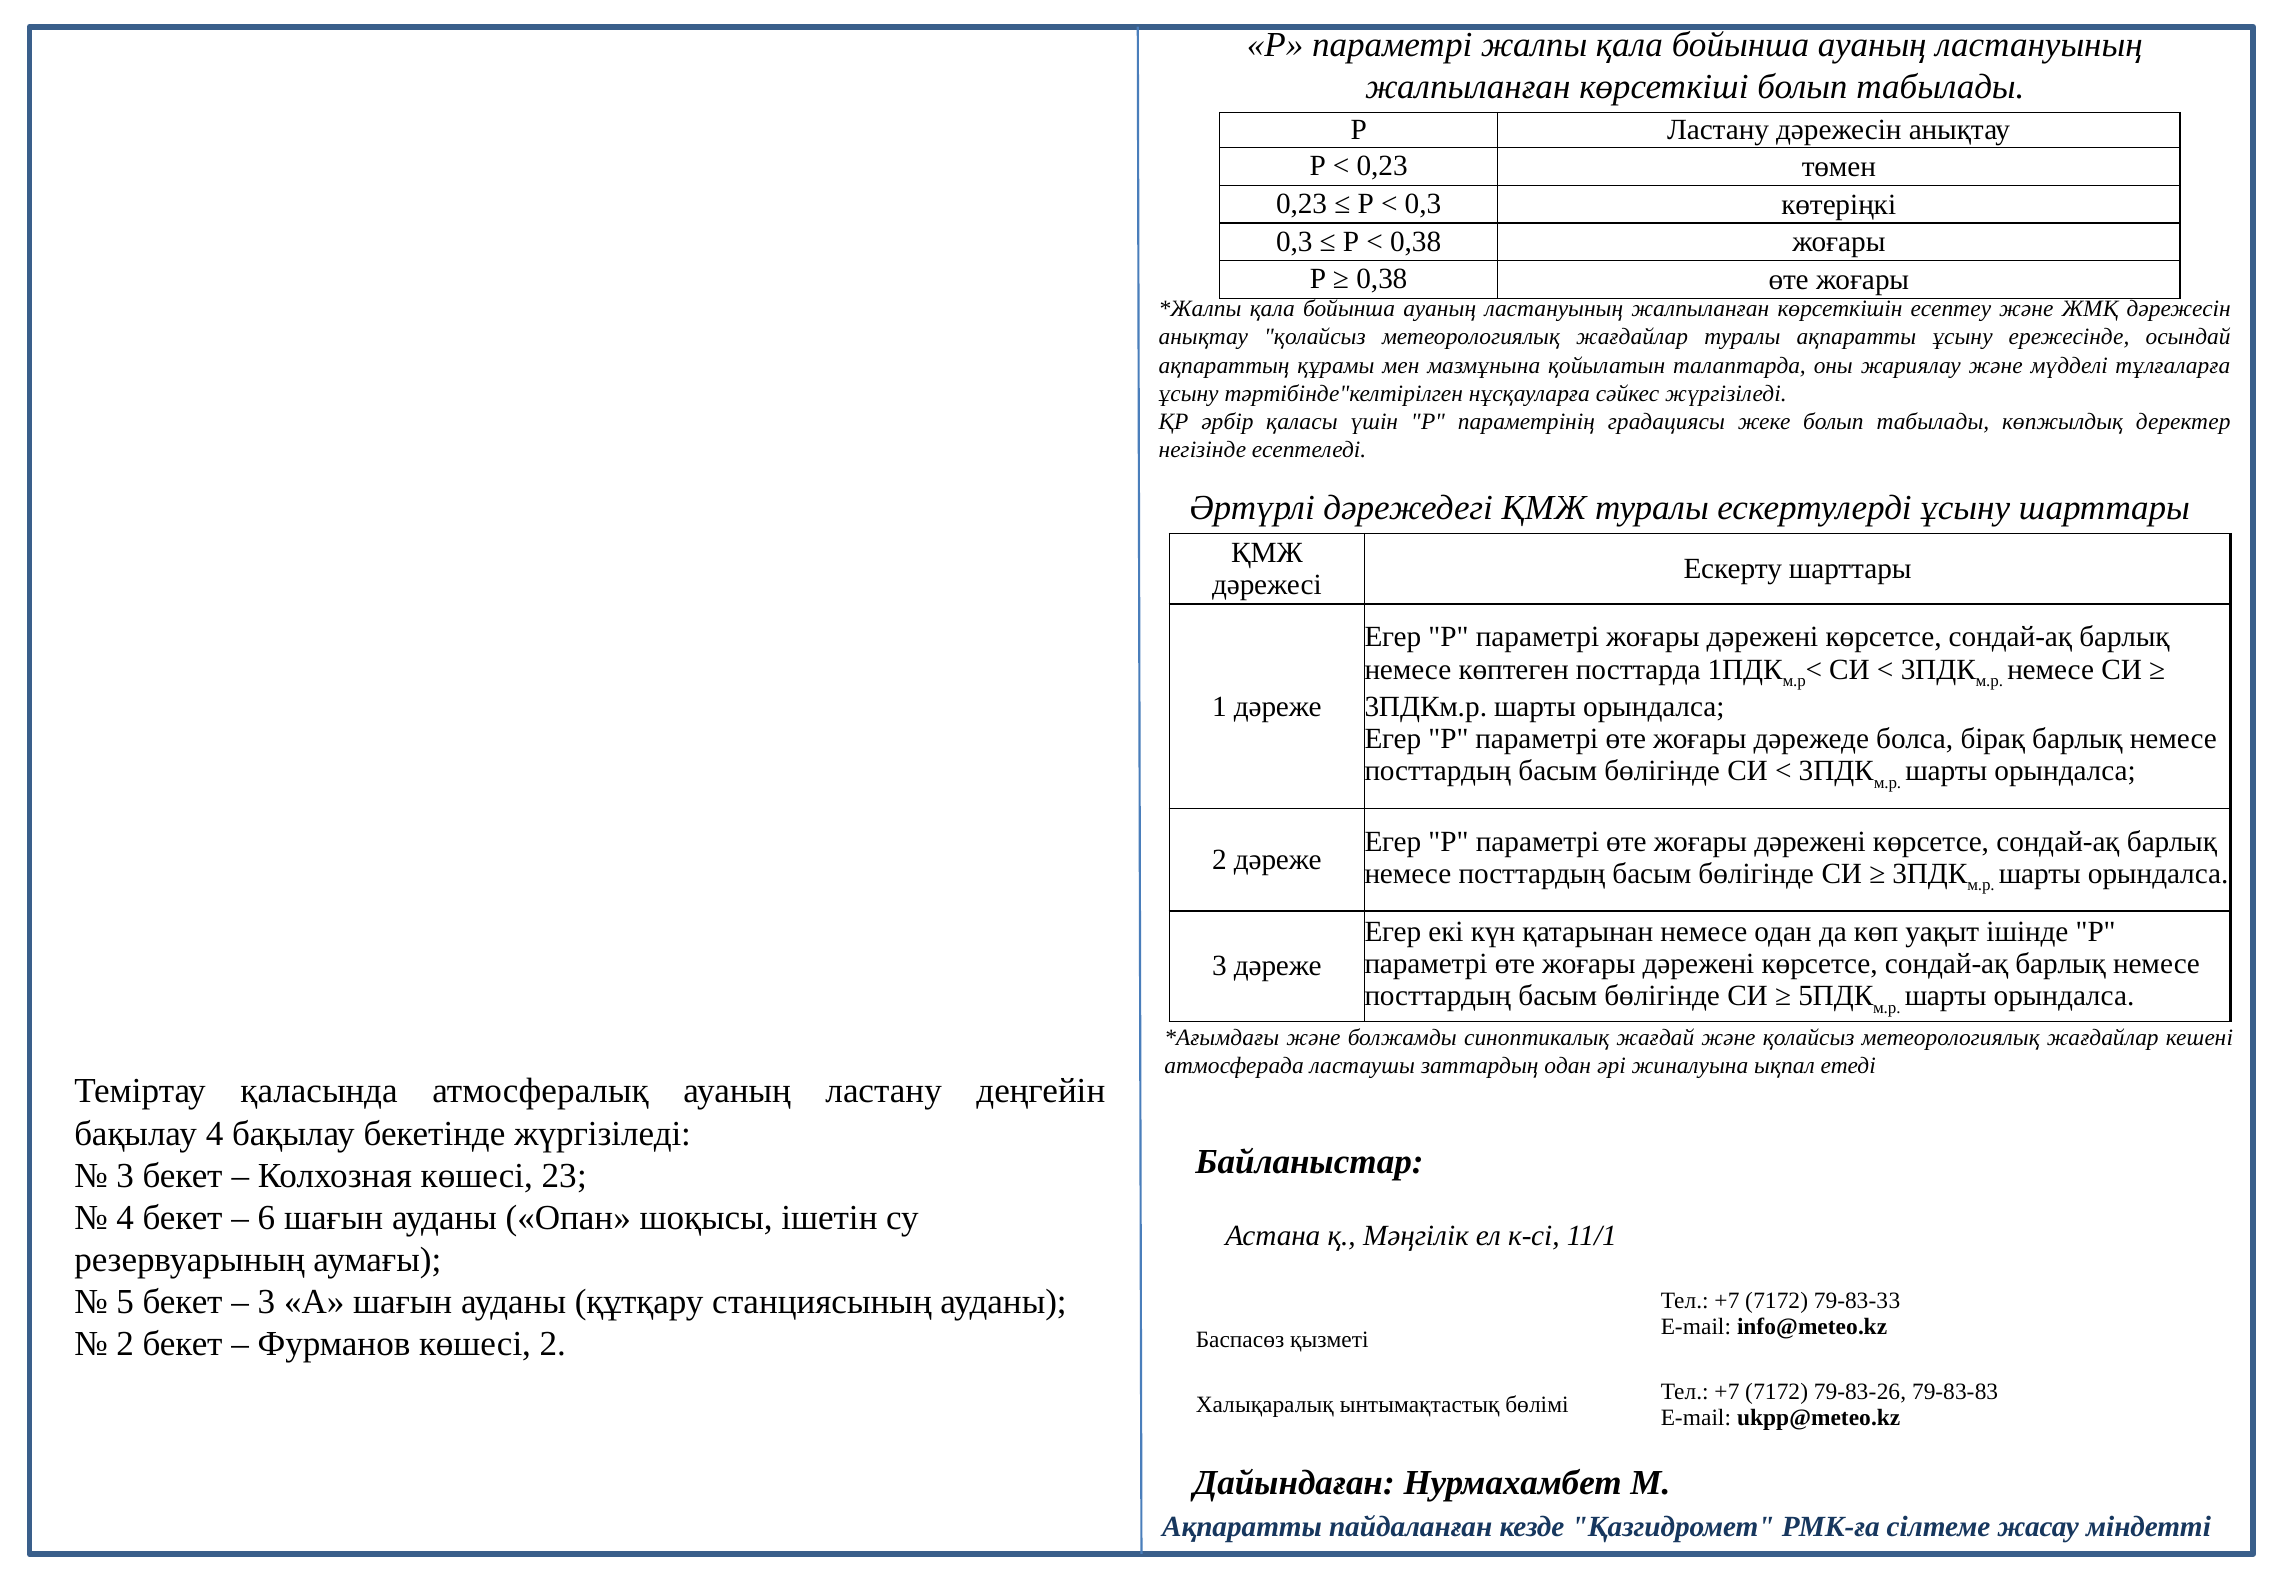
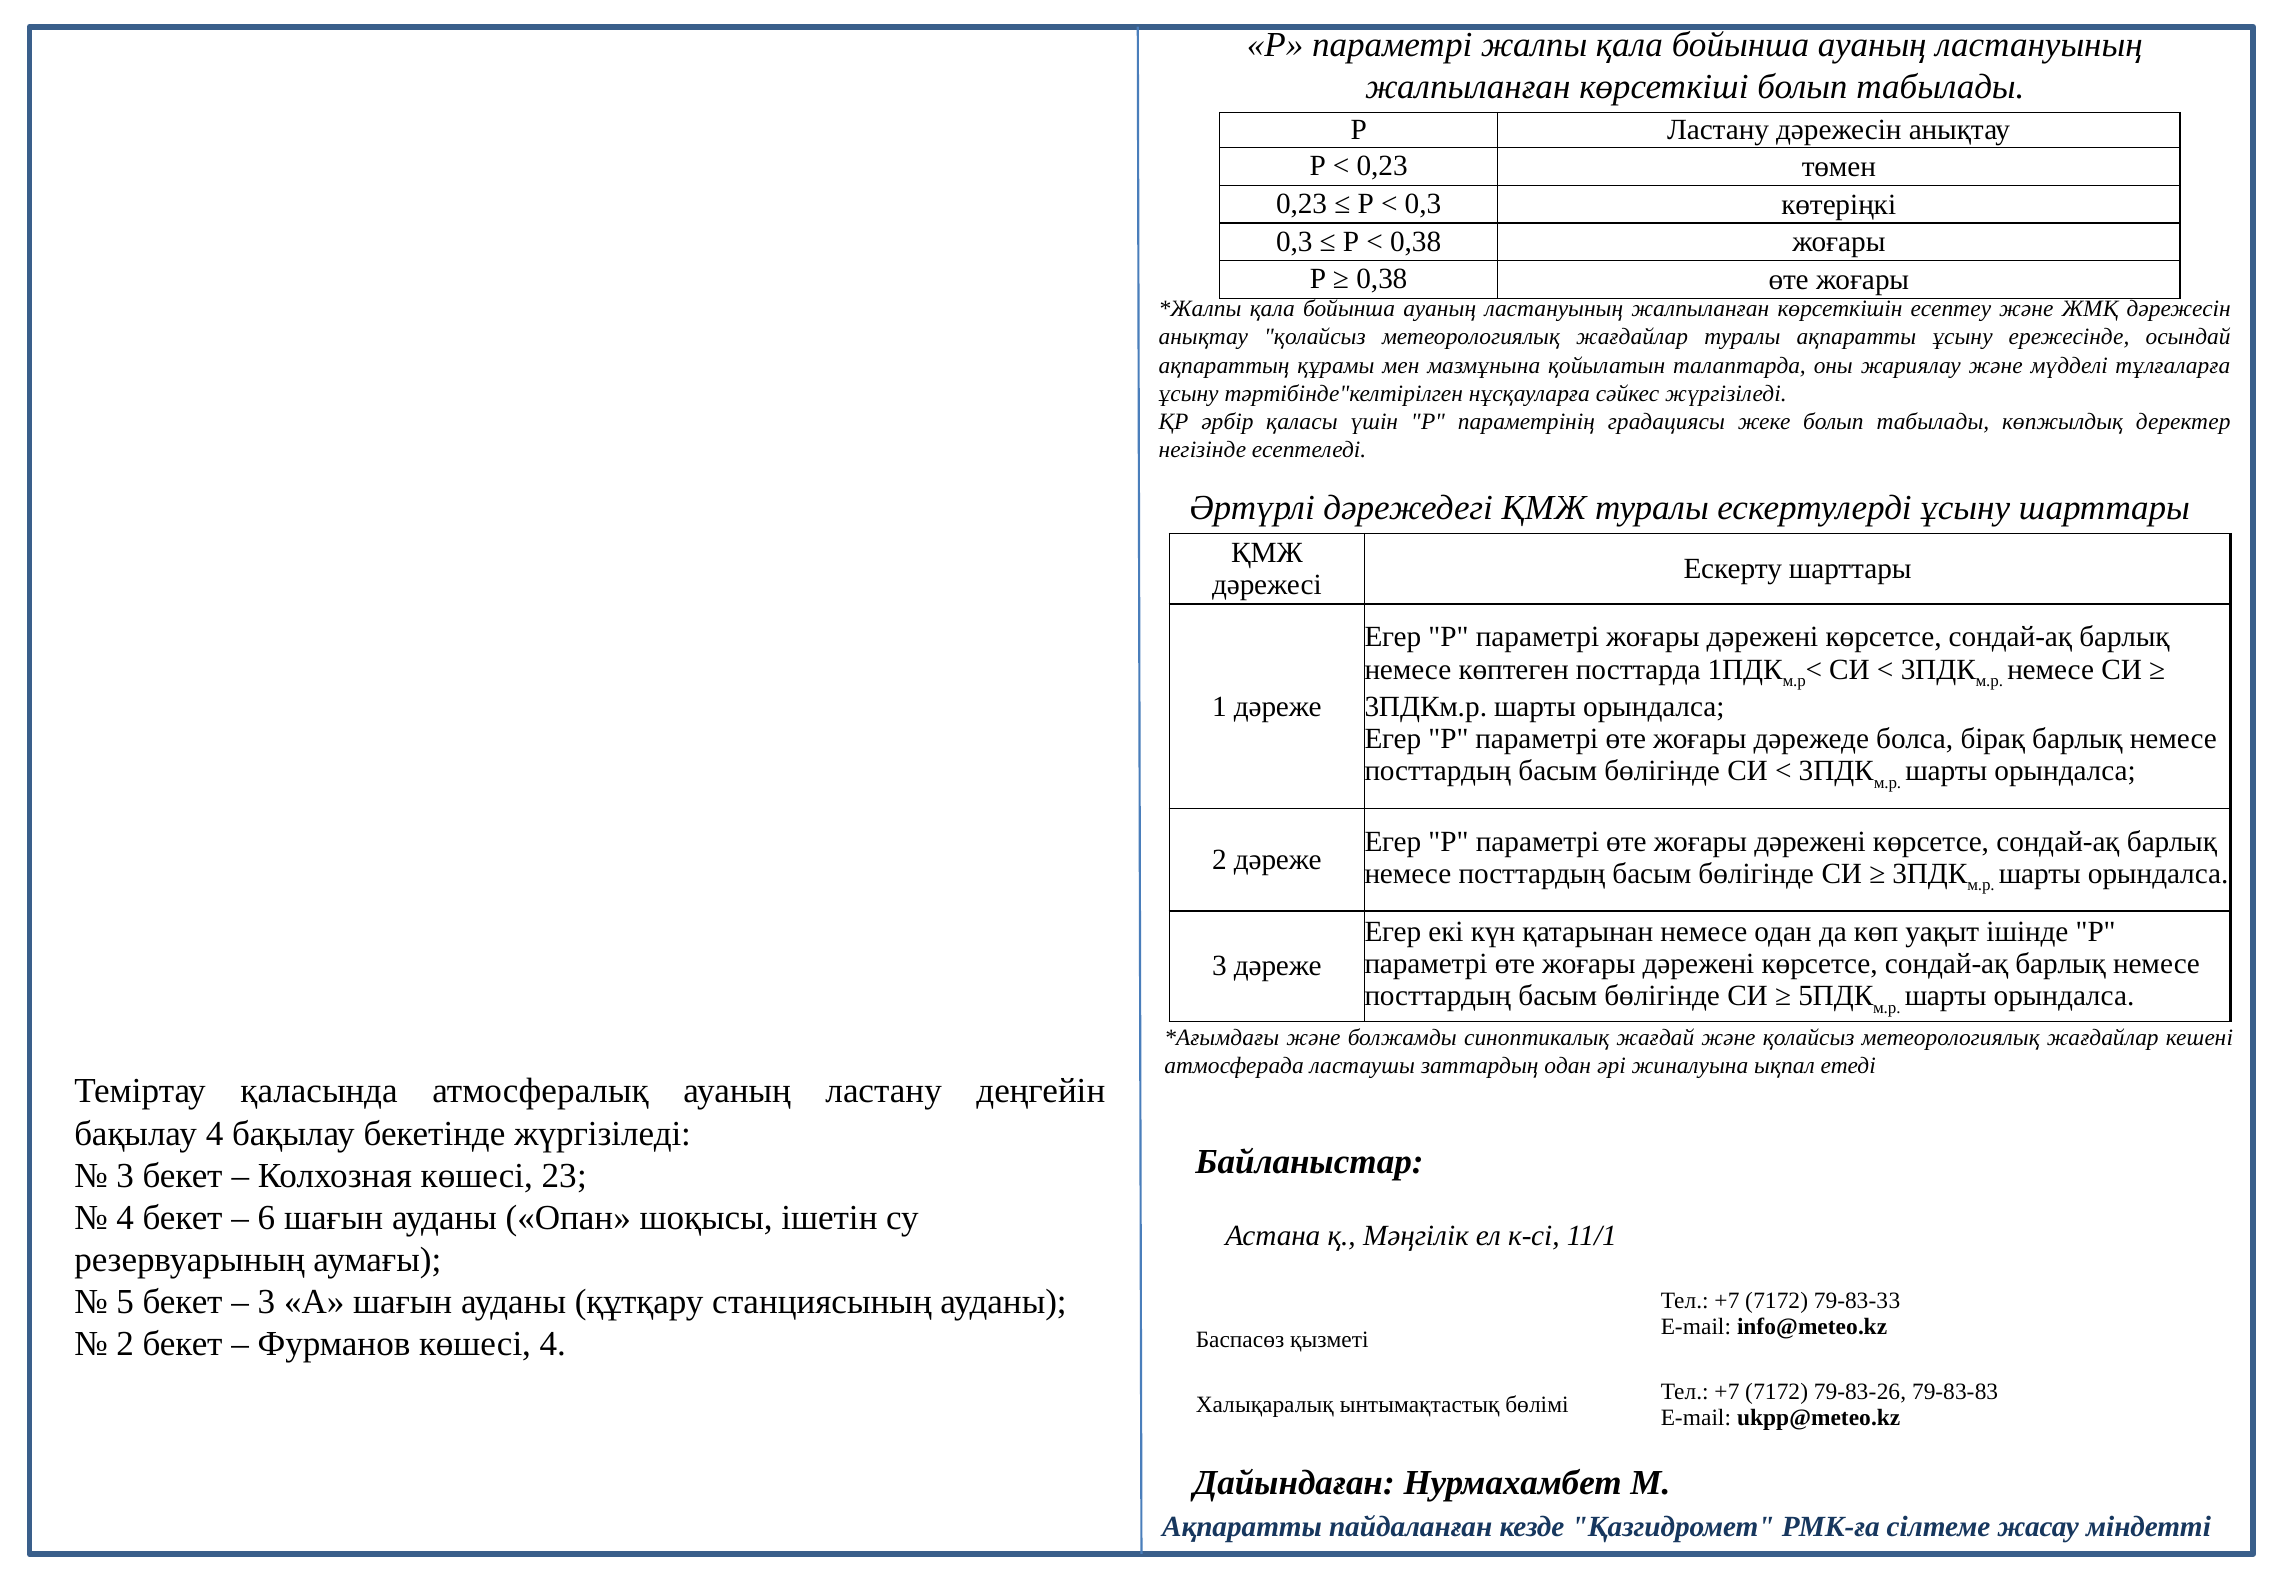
көшесі 2: 2 -> 4 (553, 1344)
